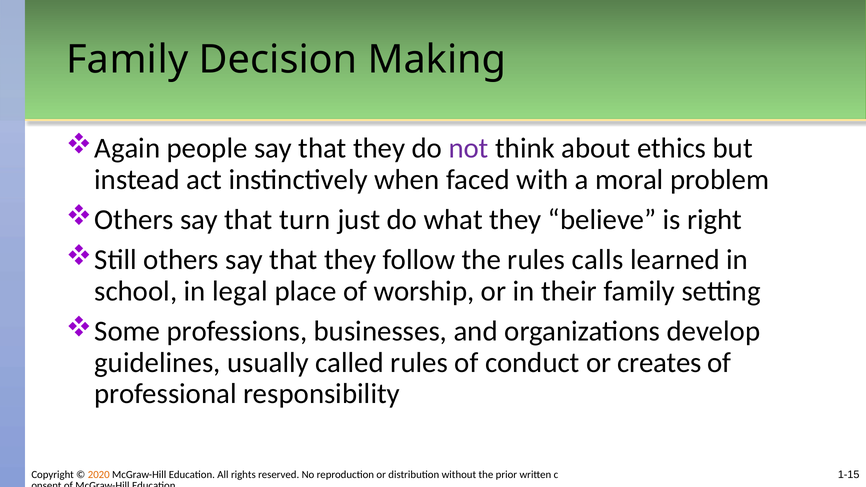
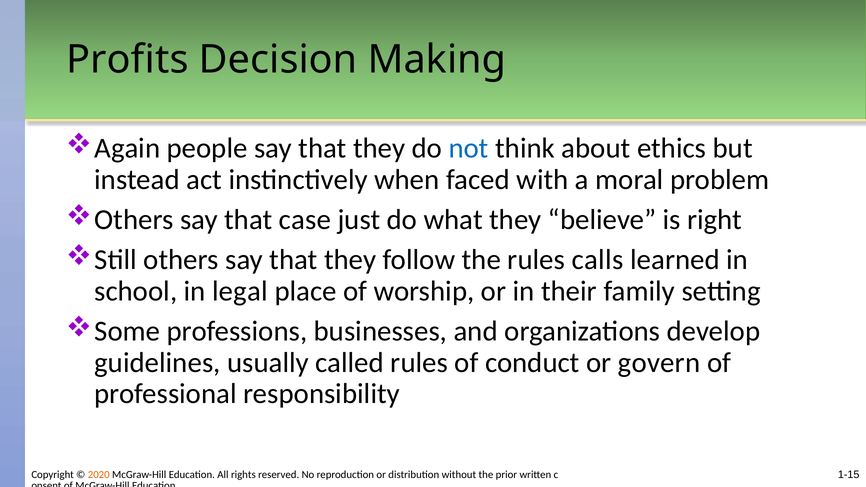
Family: Family -> Profits (127, 60)
not colour: purple -> blue (469, 148)
turn: turn -> case (305, 220)
creates: creates -> govern (659, 363)
